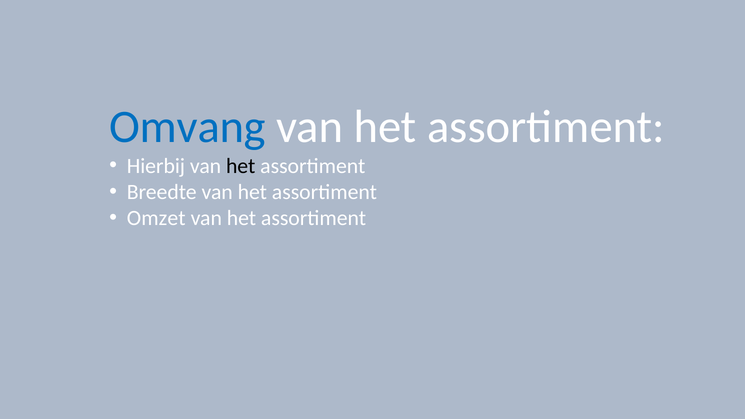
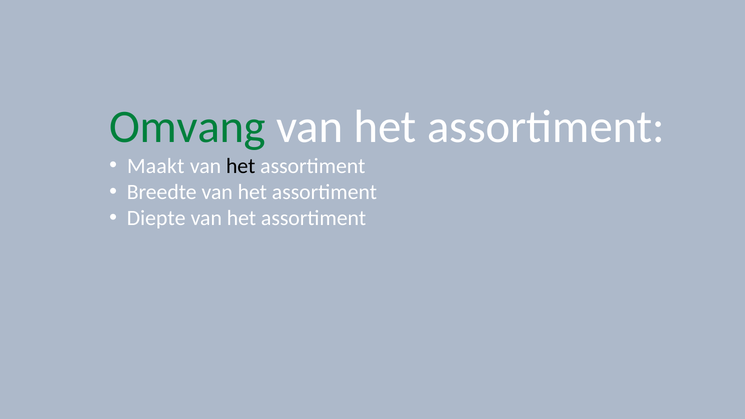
Omvang colour: blue -> green (188, 127)
Hierbij: Hierbij -> Maakt (156, 166)
Omzet: Omzet -> Diepte (156, 218)
